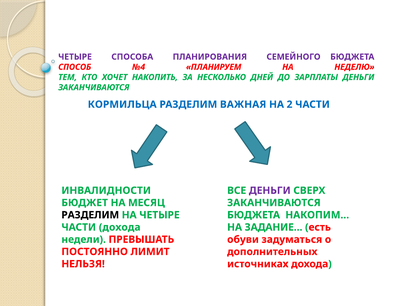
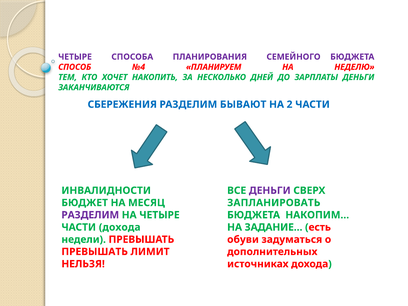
КОРМИЛЬЦА: КОРМИЛЬЦА -> СБЕРЕЖЕНИЯ (122, 104)
ВАЖНАЯ: ВАЖНАЯ -> БЫВАЮТ (243, 104)
ЗАКАНЧИВАЮТСЯ: ЗАКАНЧИВАЮТСЯ -> ЗАПЛАНИРОВАТЬ (274, 203)
РАЗДЕЛИМ colour: black -> purple (90, 215)
ПОСТОЯННО: ПОСТОЯННО -> ПРЕВЫШАТЬ (95, 252)
